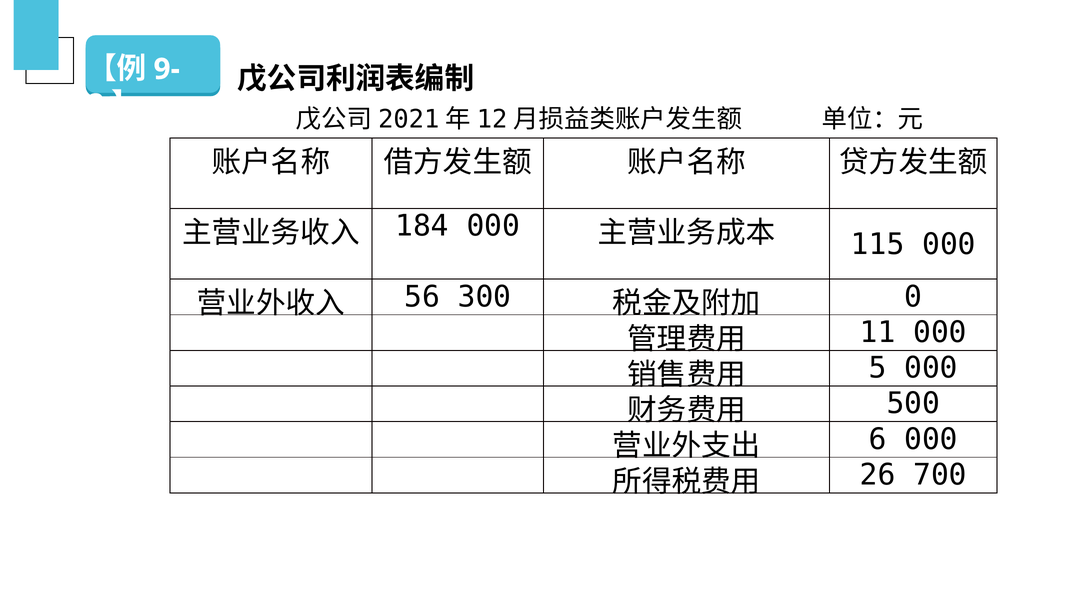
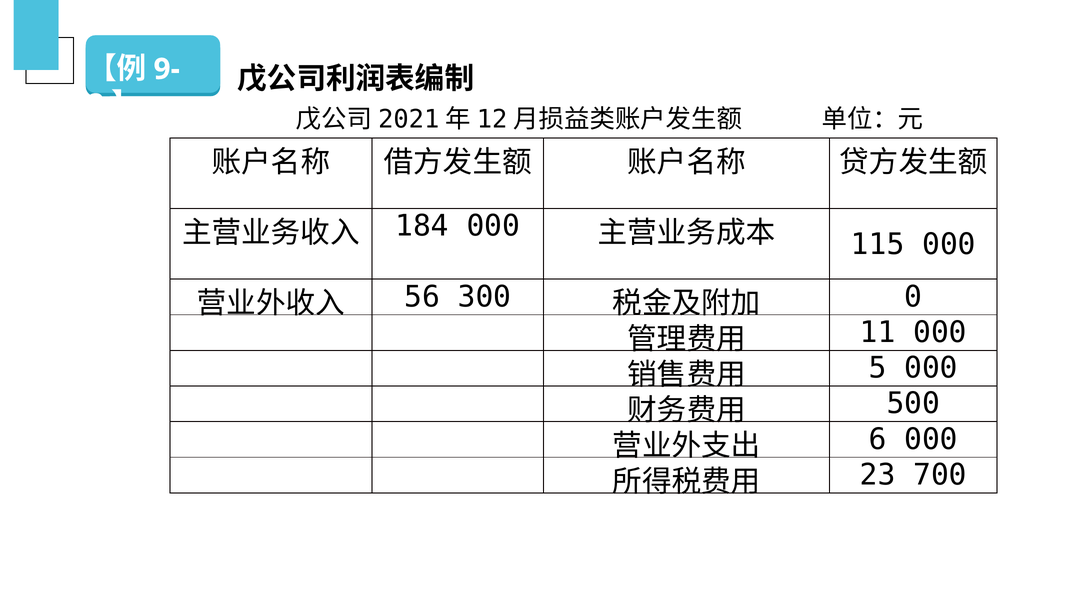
26: 26 -> 23 (878, 475)
